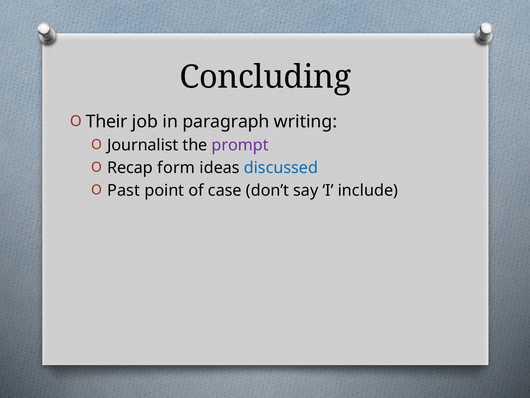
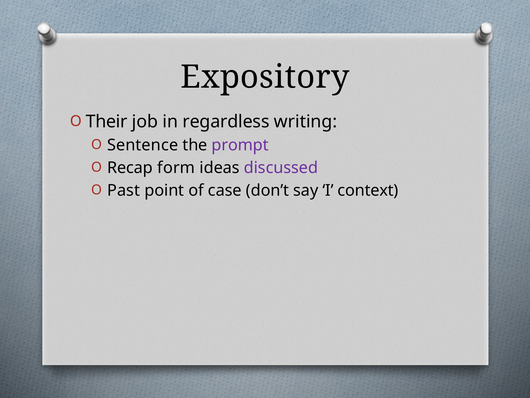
Concluding: Concluding -> Expository (265, 77)
paragraph: paragraph -> regardless (226, 121)
Journalist: Journalist -> Sentence (143, 145)
discussed colour: blue -> purple (281, 168)
include: include -> context (368, 190)
